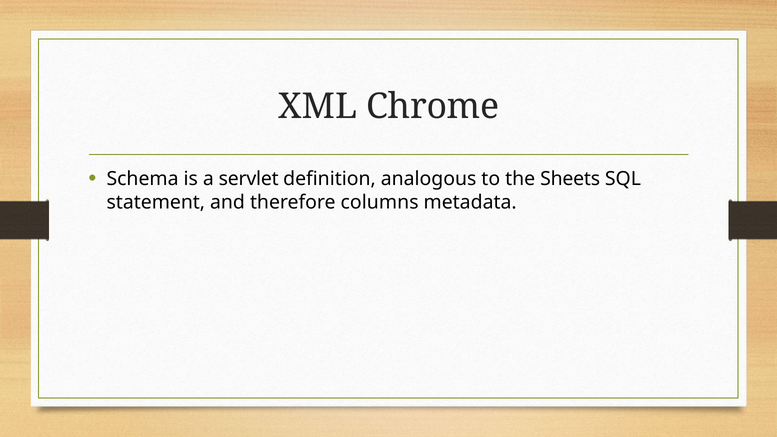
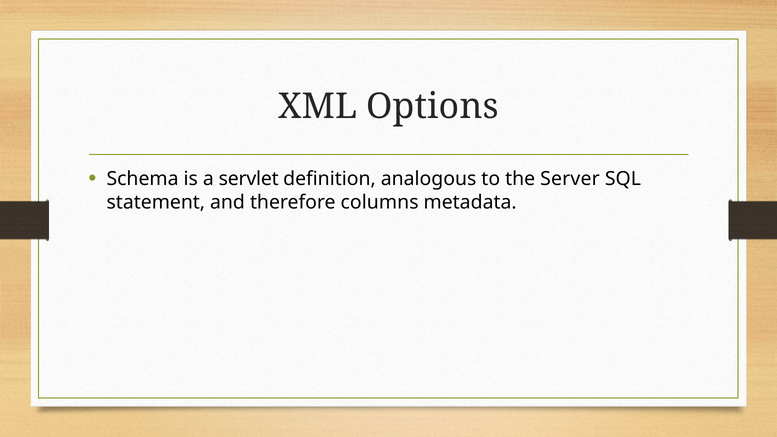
Chrome: Chrome -> Options (433, 107)
Sheets: Sheets -> Server (570, 179)
